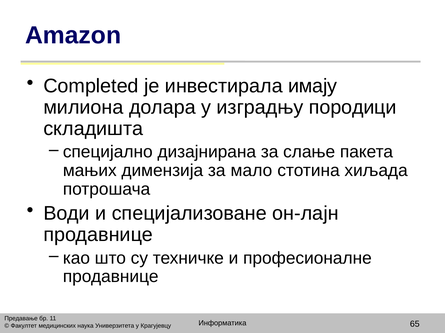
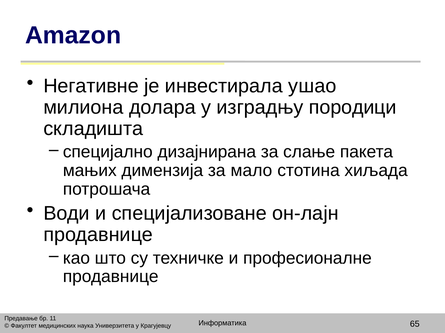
Completed: Completed -> Негативне (91, 86)
имају: имају -> ушао (312, 86)
